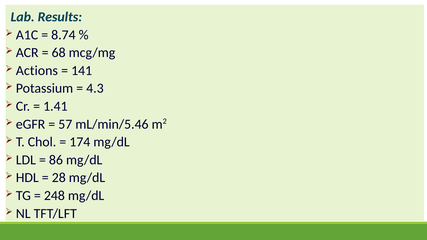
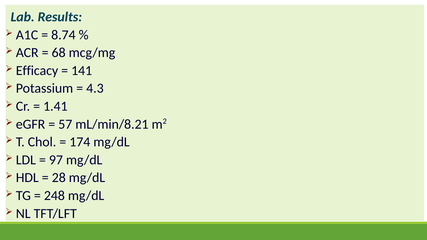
Actions: Actions -> Efficacy (37, 71)
mL/min/5.46: mL/min/5.46 -> mL/min/8.21 (112, 124)
86: 86 -> 97 (56, 160)
